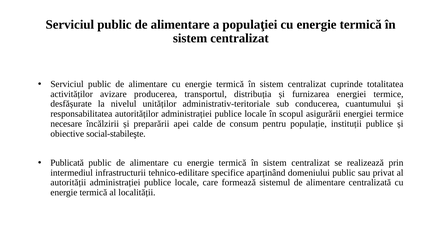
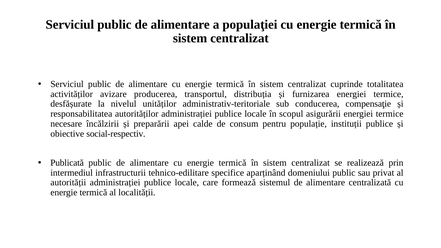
cuantumului: cuantumului -> compensaţie (368, 104)
social-stabileşte: social-stabileşte -> social-respectiv (116, 134)
